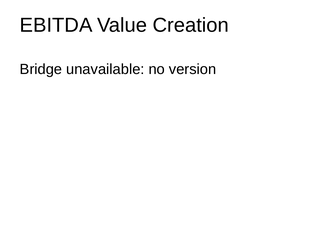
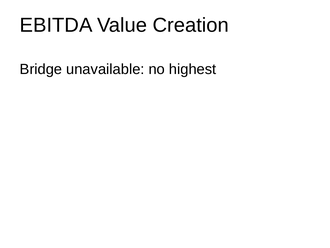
version: version -> highest (193, 69)
